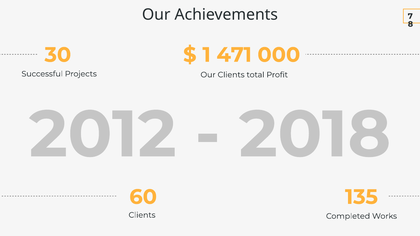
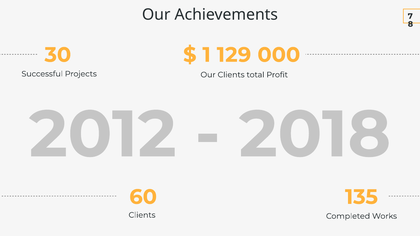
471: 471 -> 129 (234, 55)
